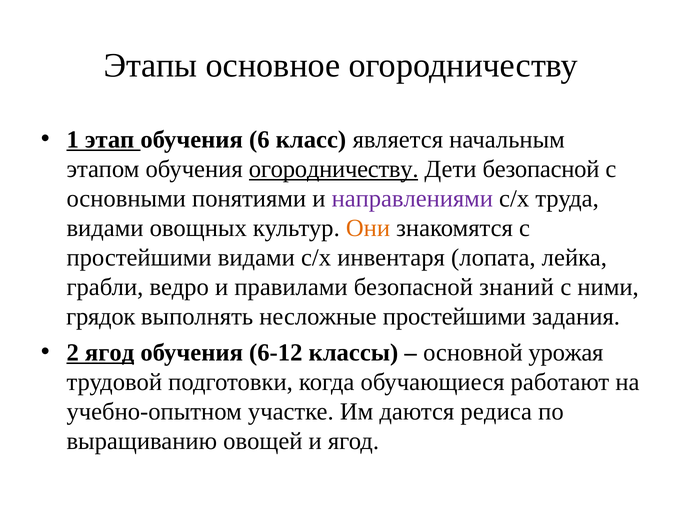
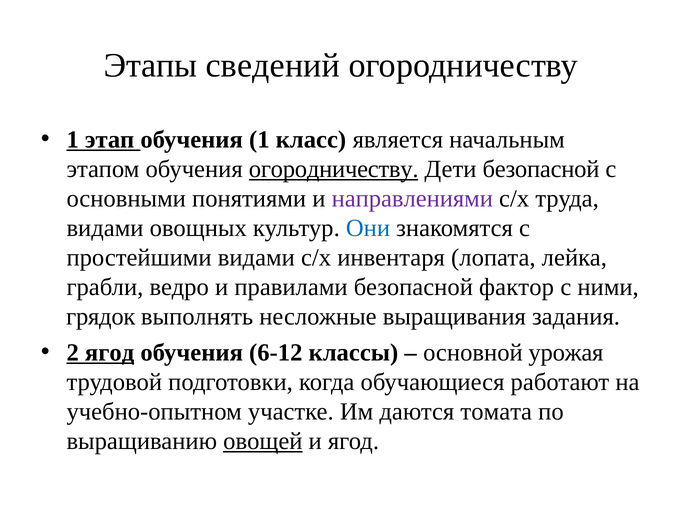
основное: основное -> сведений (273, 65)
обучения 6: 6 -> 1 (259, 139)
Они colour: orange -> blue (368, 228)
знаний: знаний -> фактор (517, 287)
несложные простейшими: простейшими -> выращивания (454, 316)
редиса: редиса -> томата (496, 411)
овощей underline: none -> present (263, 441)
